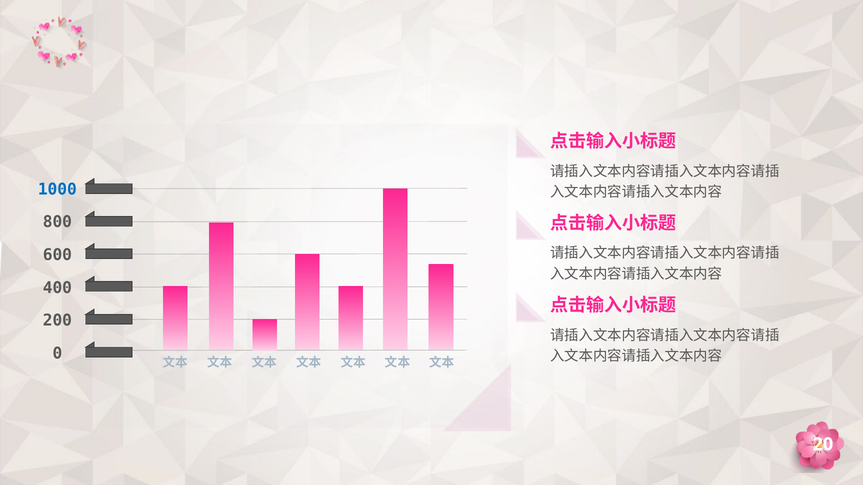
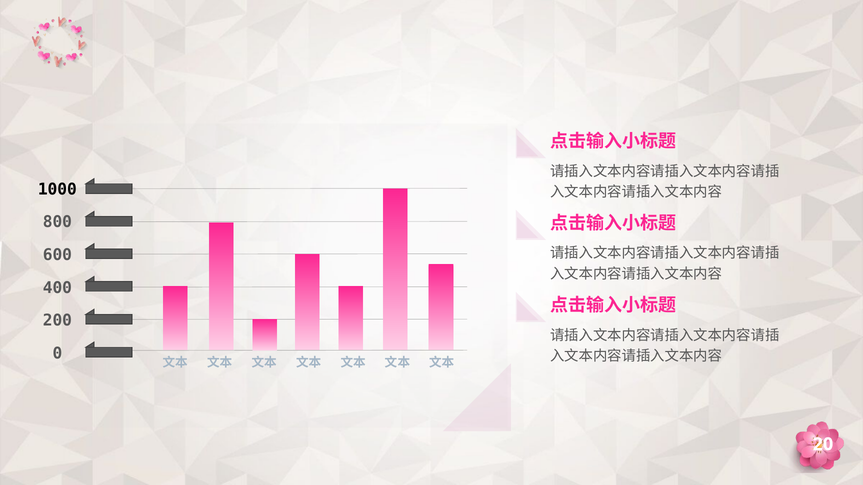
1000 colour: blue -> black (57, 189)
